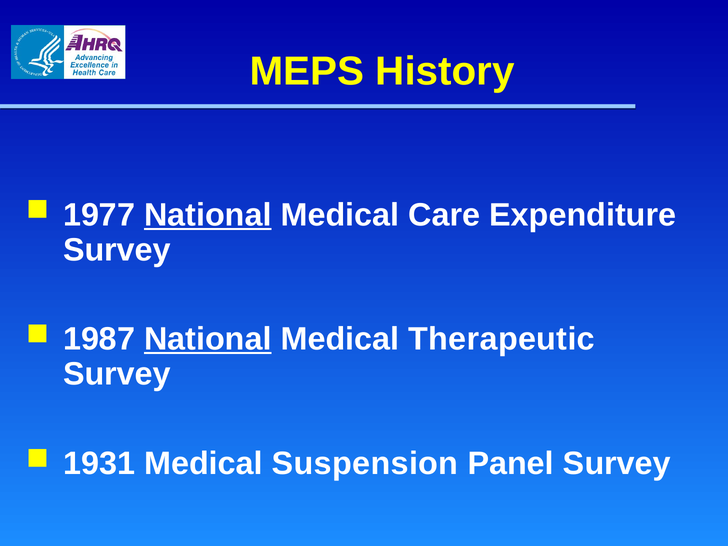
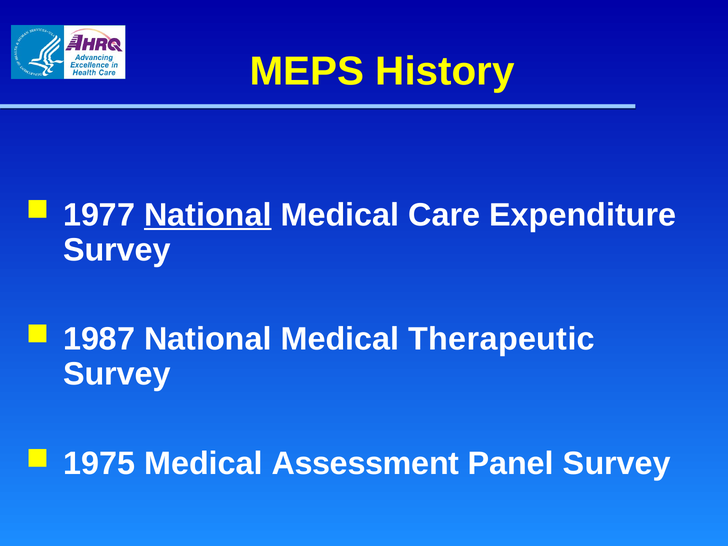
National underline: present -> none (208, 339)
1931: 1931 -> 1975 (99, 464)
Suspension: Suspension -> Assessment (365, 464)
